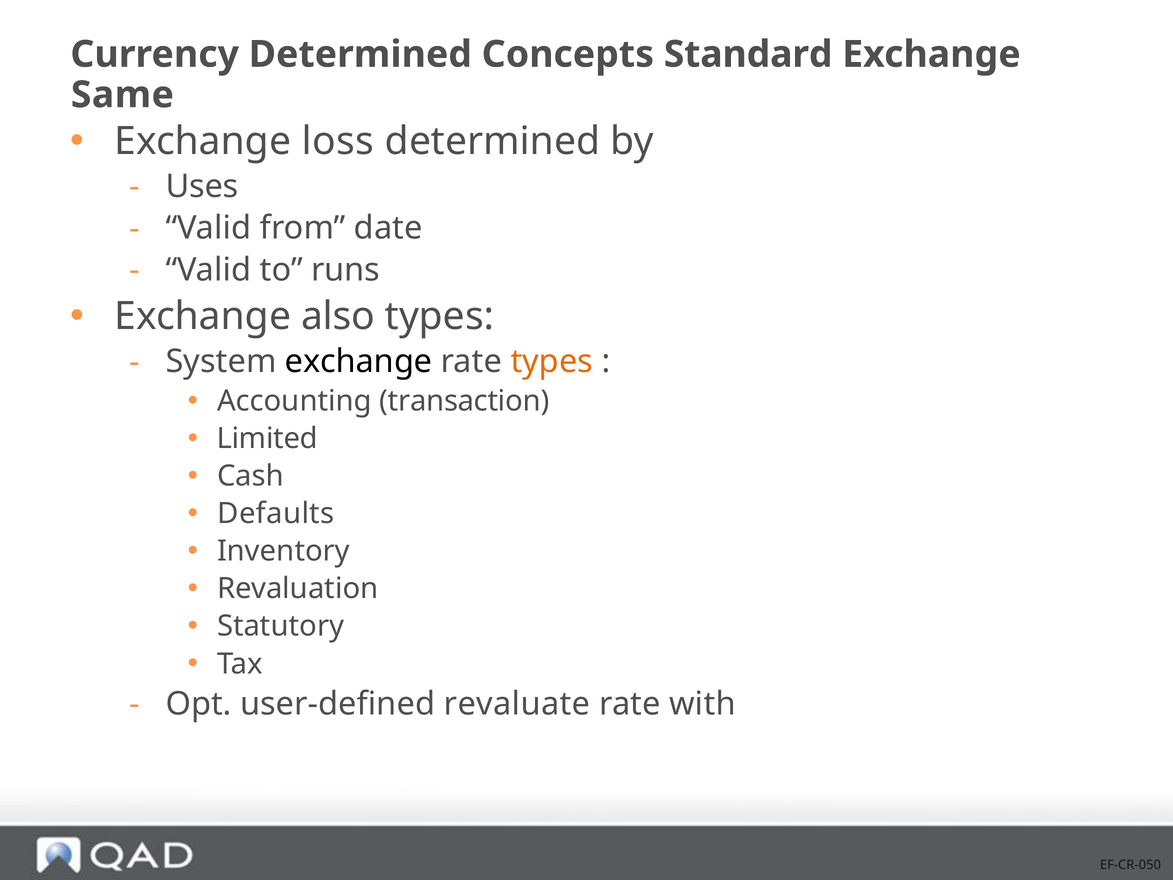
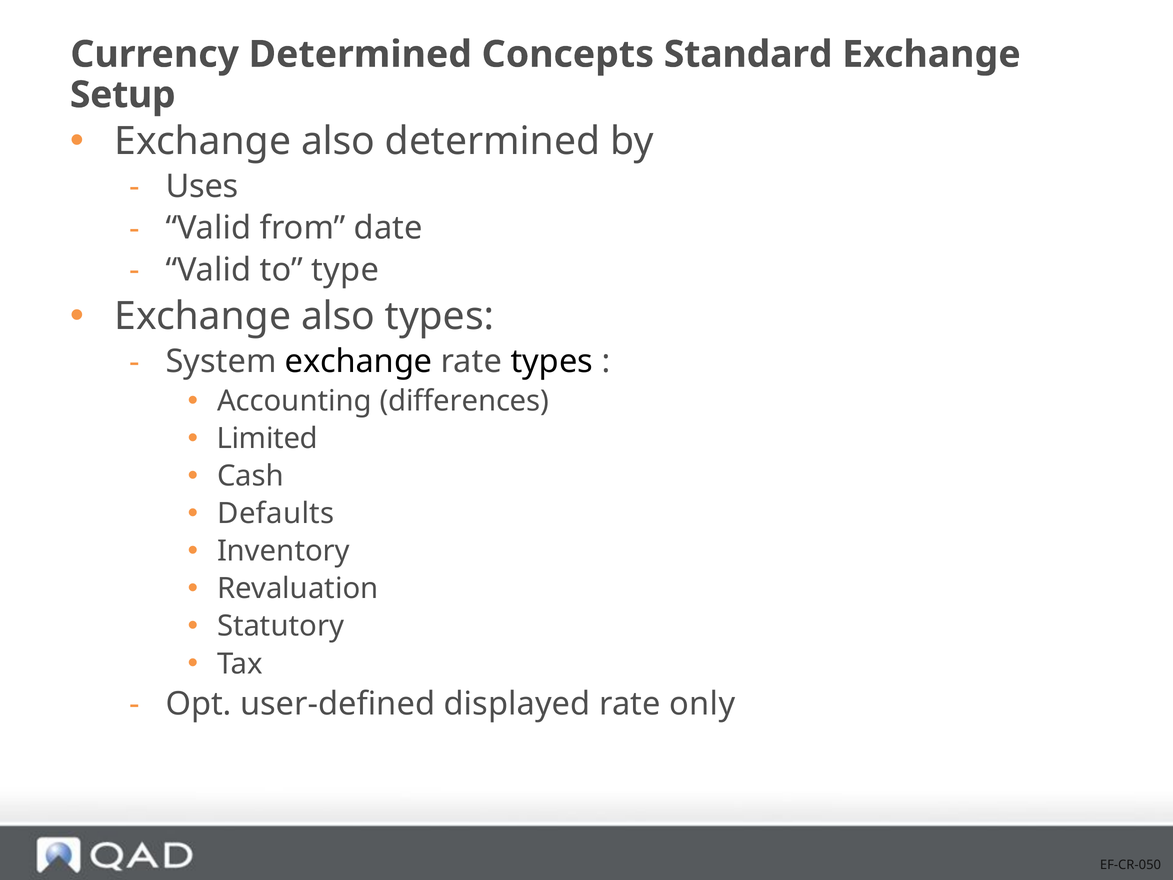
Same: Same -> Setup (123, 95)
loss: loss -> also (338, 141)
runs: runs -> type (345, 270)
types colour: orange -> black (552, 362)
transaction: transaction -> differences (464, 401)
revaluate: revaluate -> displayed (517, 704)
with: with -> only (702, 704)
